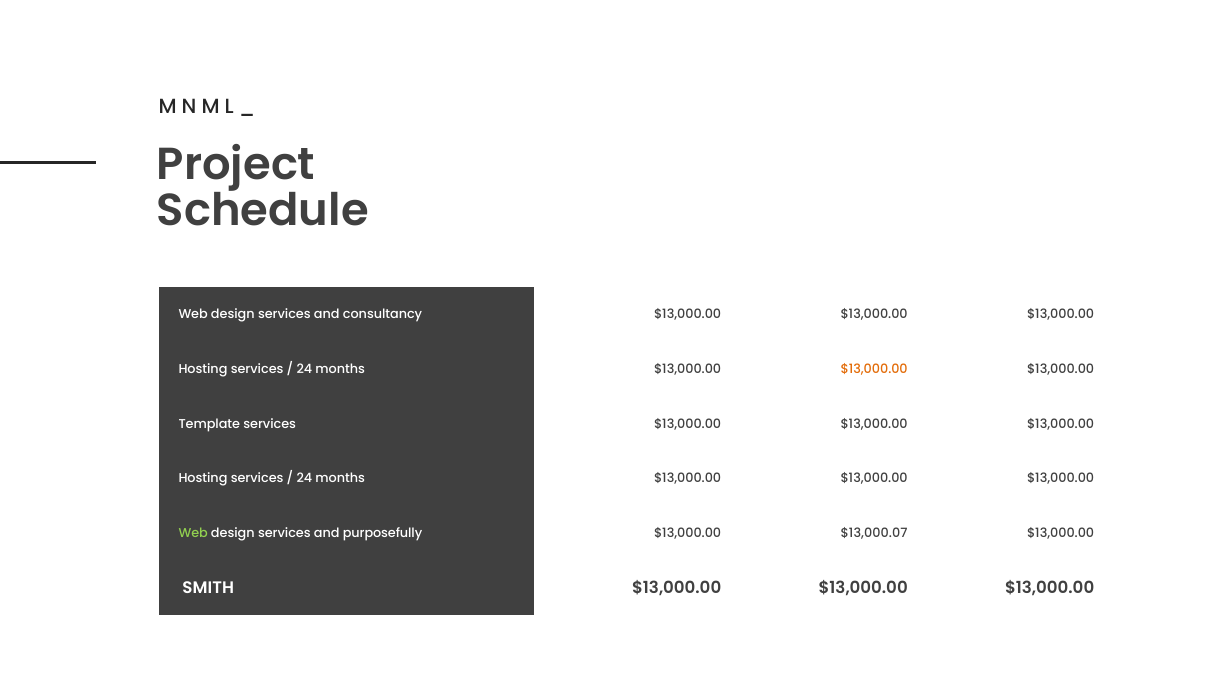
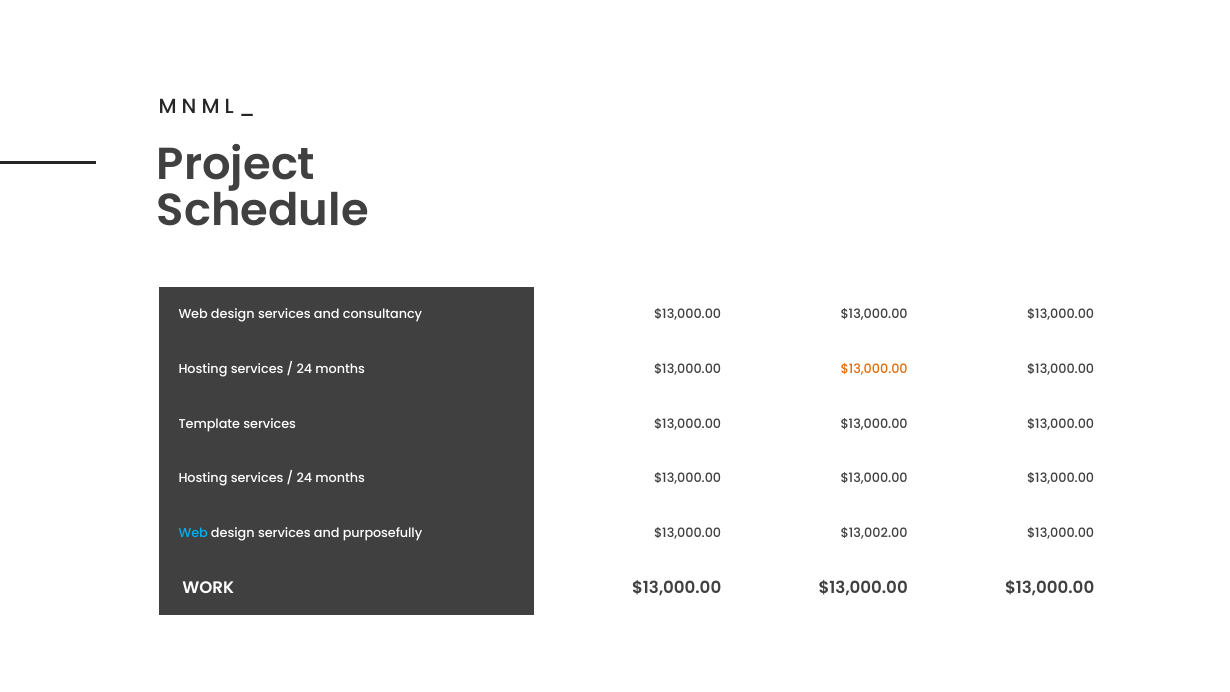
Web colour: light green -> light blue (193, 533)
$13,000.07: $13,000.07 -> $13,002.00 (874, 533)
SMITH: SMITH -> WORK (208, 588)
